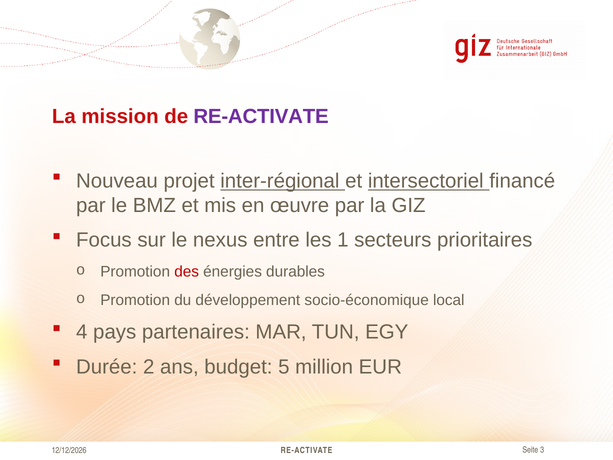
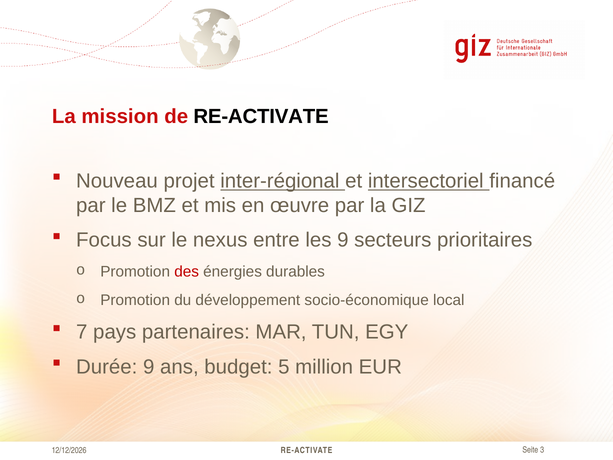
RE-ACTIVATE colour: purple -> black (261, 116)
les 1: 1 -> 9 (343, 240)
4: 4 -> 7 (82, 332)
Durée 2: 2 -> 9 (149, 367)
